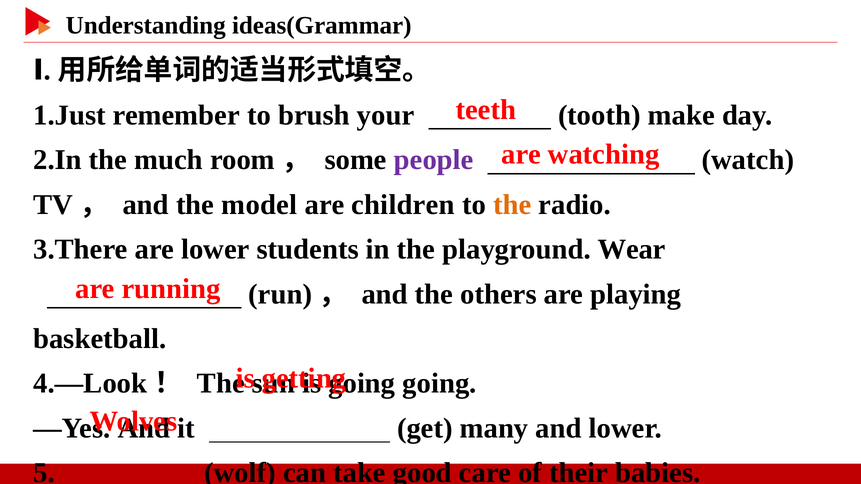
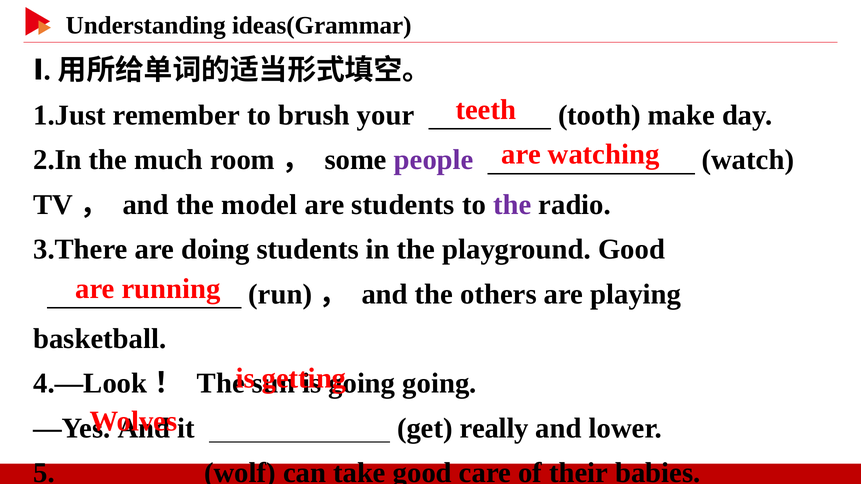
are children: children -> students (403, 205)
the colour: orange -> purple (512, 205)
are lower: lower -> doing (215, 249)
playground Wear: Wear -> Good (632, 249)
many: many -> really (494, 429)
